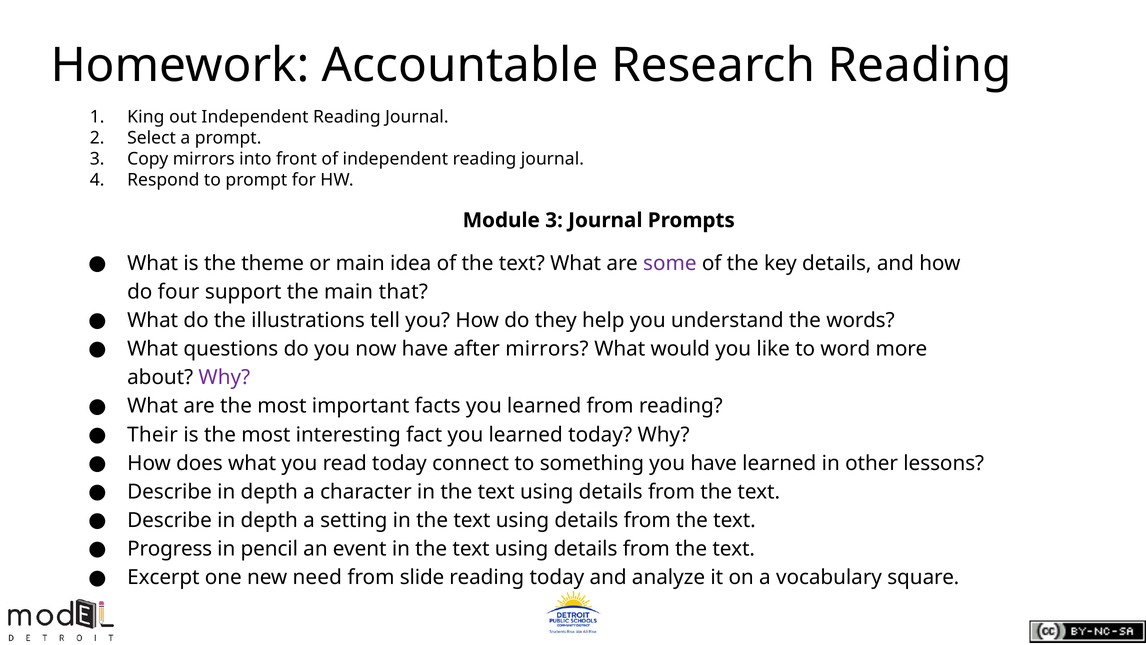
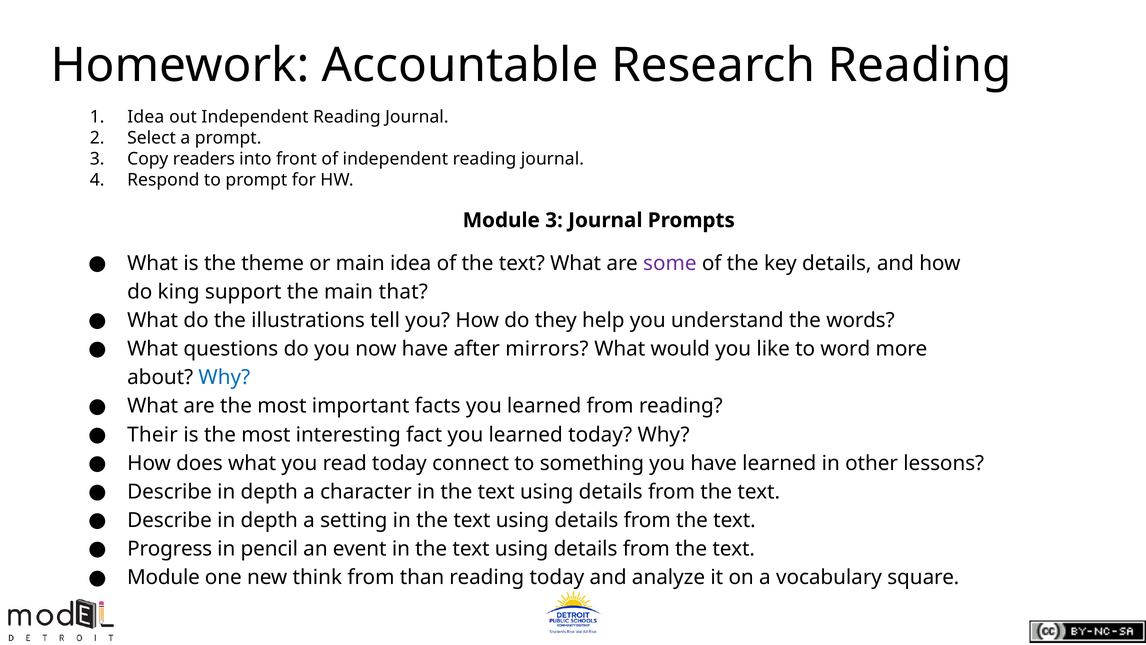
King: King -> Idea (146, 117)
Copy mirrors: mirrors -> readers (204, 159)
four: four -> king (179, 292)
Why colour: purple -> blue (224, 377)
Excerpt: Excerpt -> Module (163, 577)
need: need -> think (317, 577)
slide: slide -> than (422, 577)
